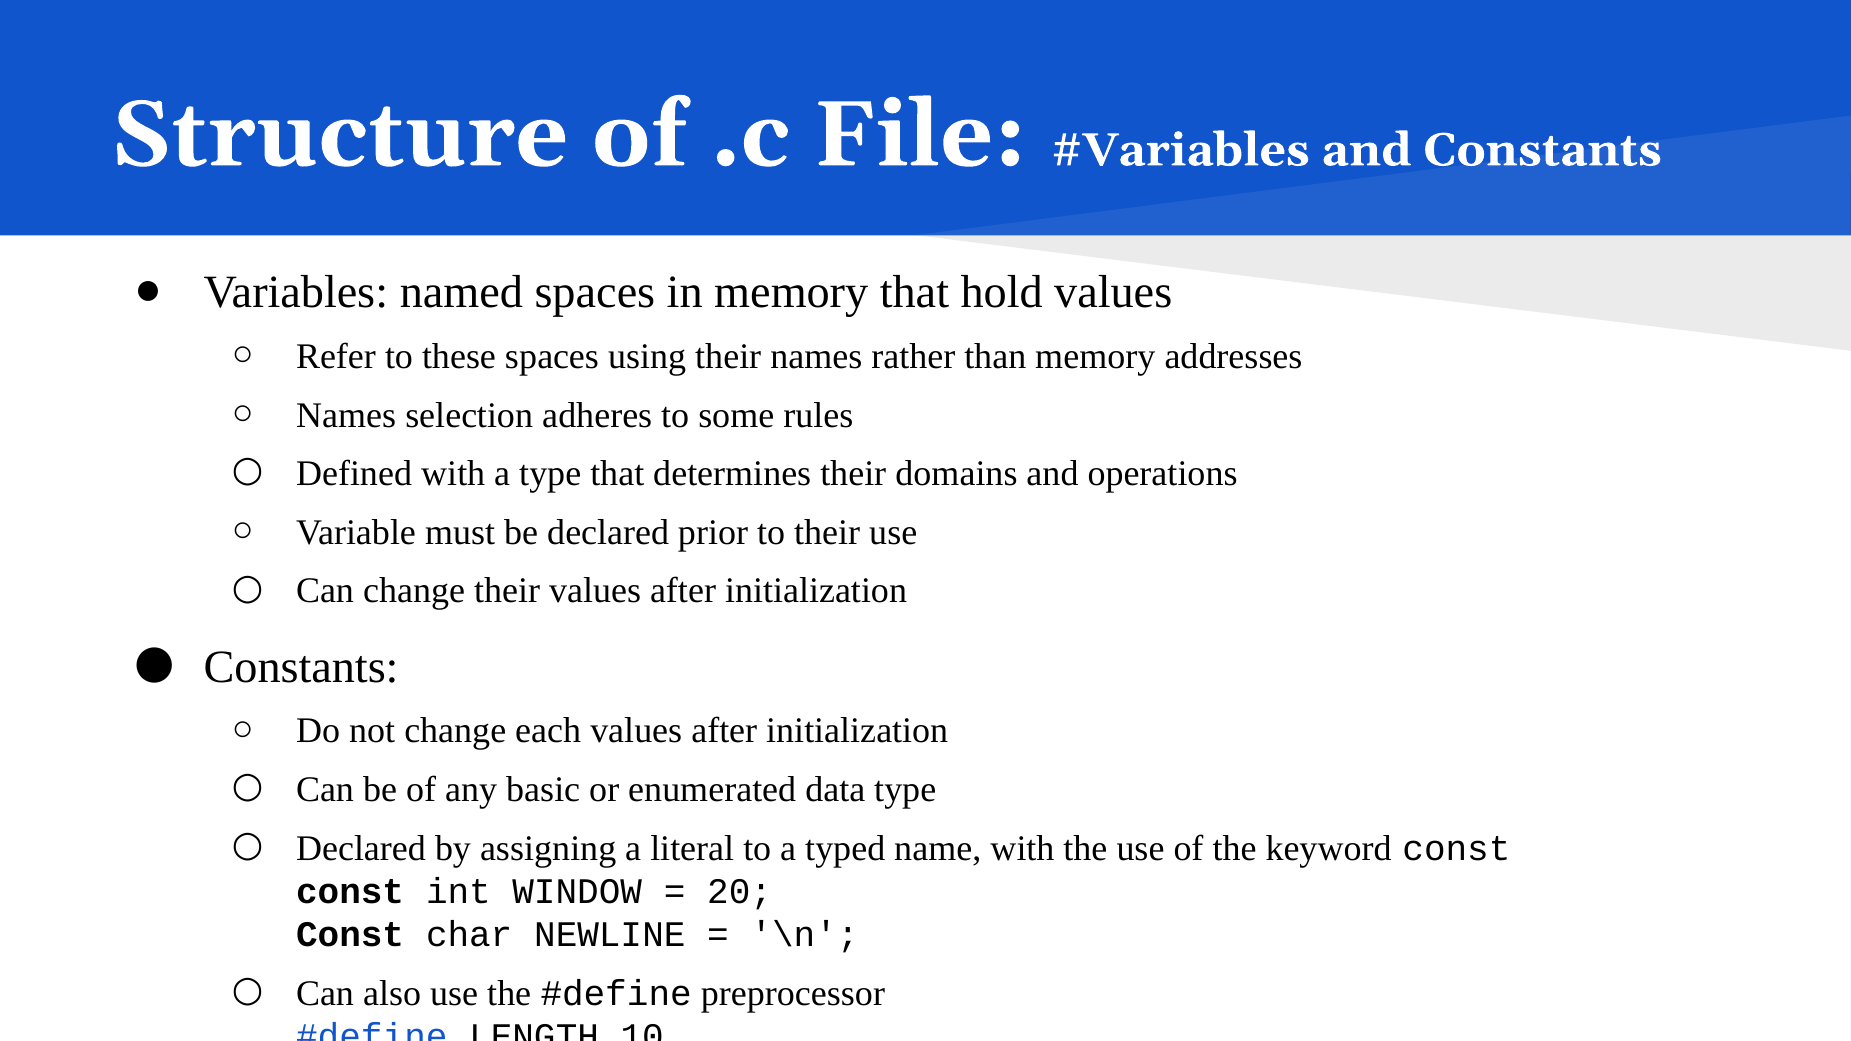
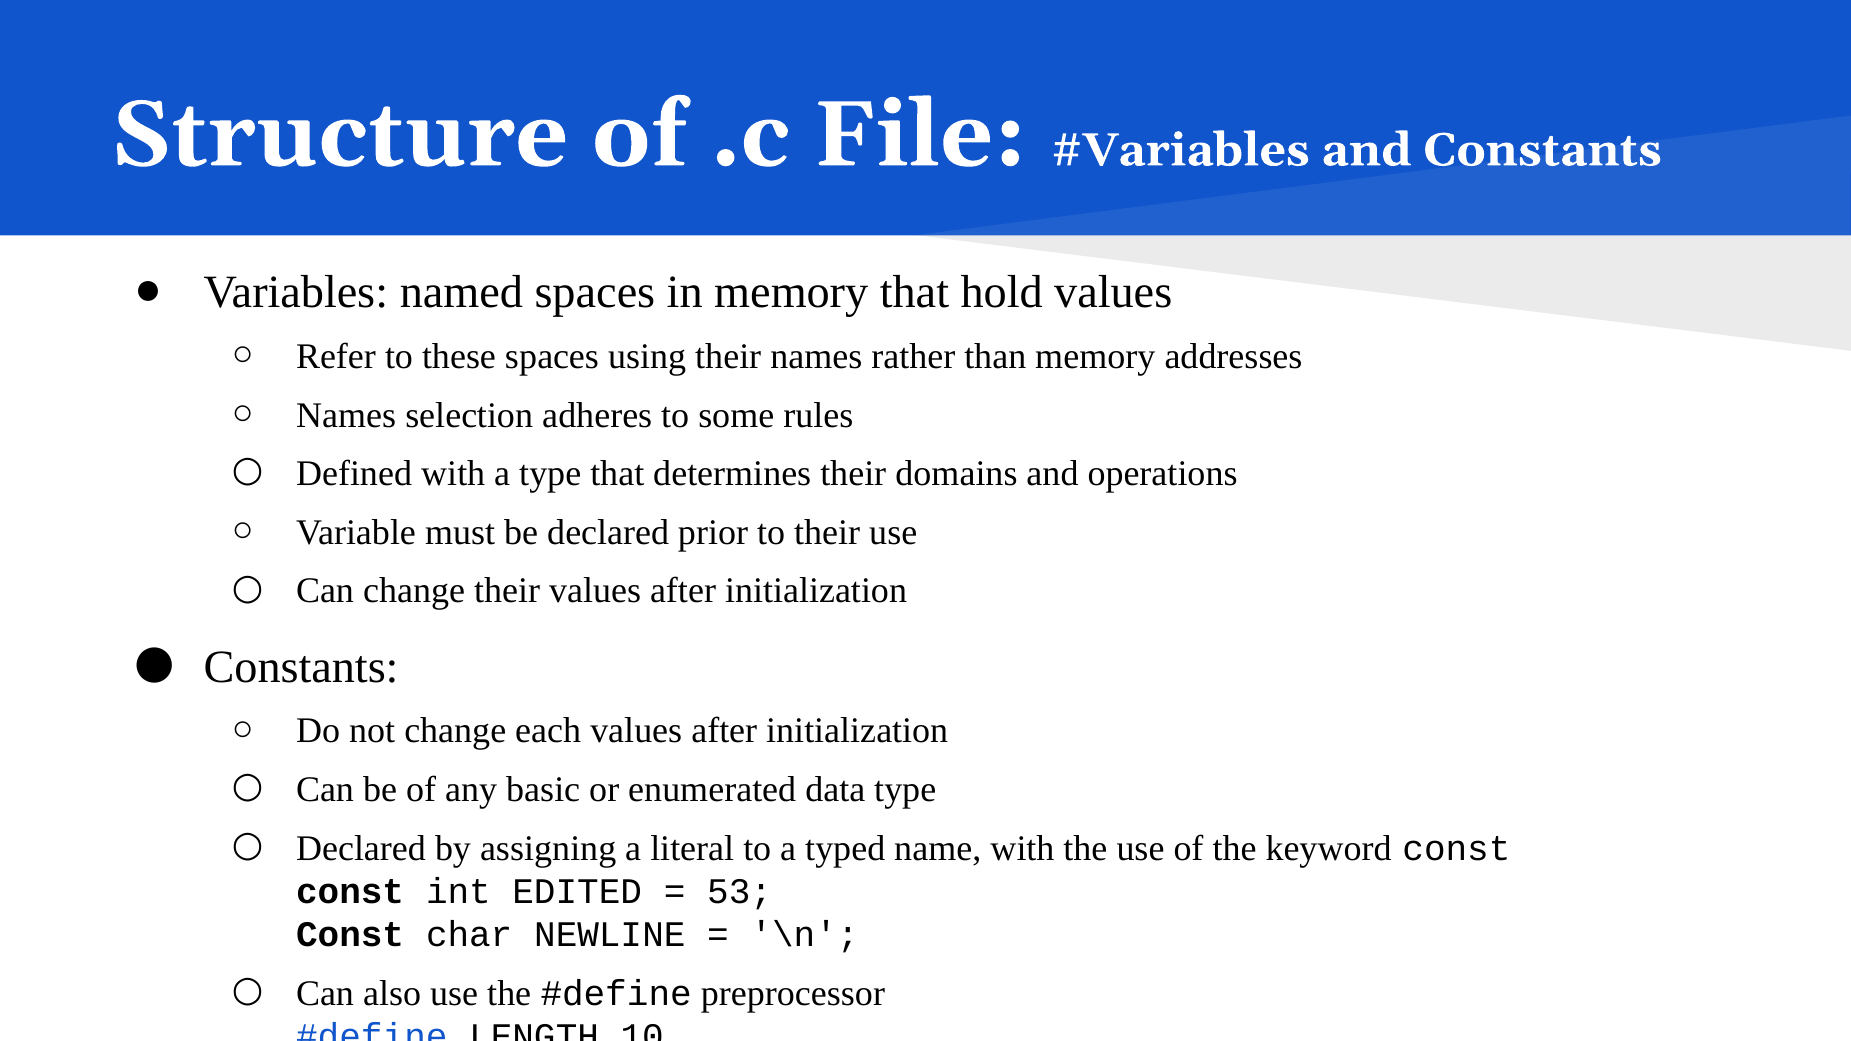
WINDOW: WINDOW -> EDITED (577, 892)
20: 20 -> 53 (740, 892)
